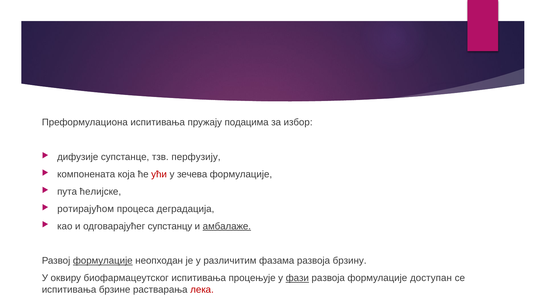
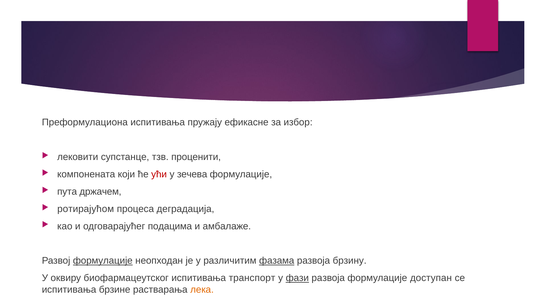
подацима: подацима -> ефикасне (247, 122)
дифузије: дифузије -> лековити (78, 157)
перфузију: перфузију -> проценити (196, 157)
која: која -> који (126, 174)
ћелијске: ћелијске -> држачем (100, 192)
супстанцу: супстанцу -> подацима (170, 226)
амбалаже underline: present -> none (227, 226)
фазама underline: none -> present (277, 261)
процењује: процењује -> транспорт (252, 278)
лека colour: red -> orange (202, 290)
